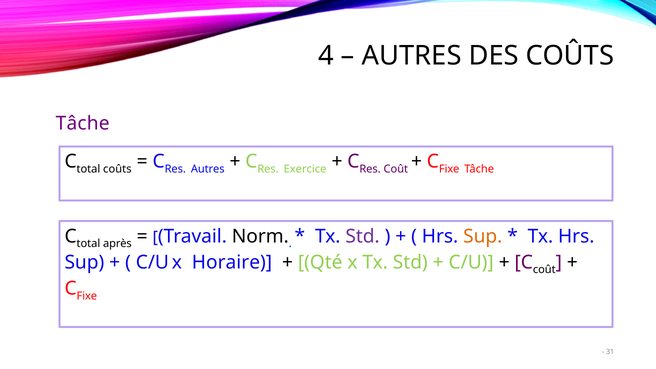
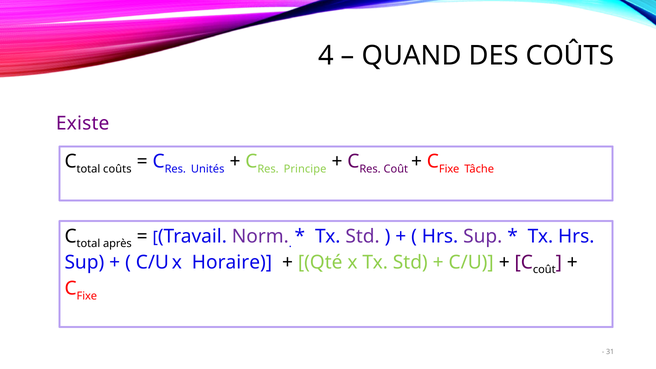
AUTRES: AUTRES -> QUAND (412, 56)
Tâche: Tâche -> Existe (83, 123)
Autres: Autres -> Unités (208, 169)
Exercice: Exercice -> Principe (305, 169)
Norm colour: black -> purple (260, 236)
Sup colour: orange -> purple (483, 236)
